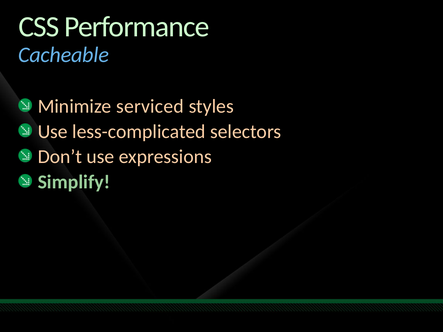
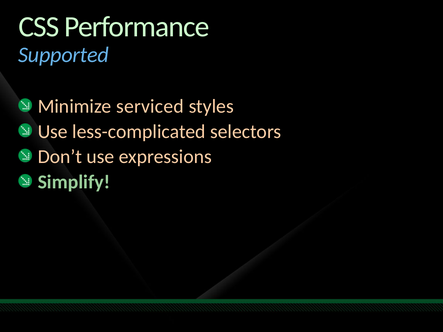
Cacheable: Cacheable -> Supported (64, 55)
